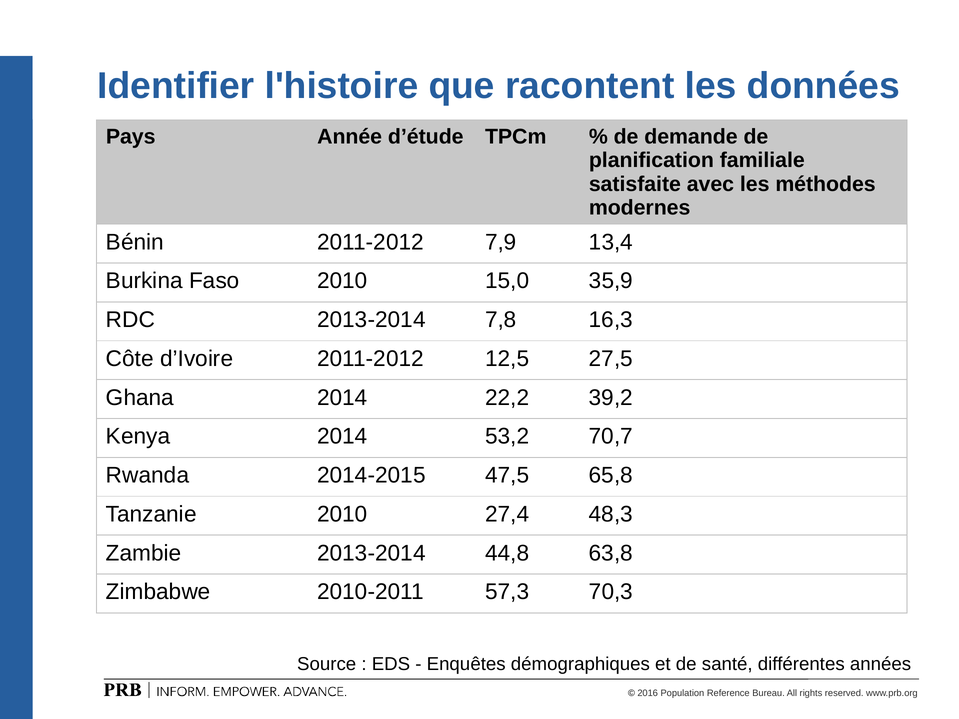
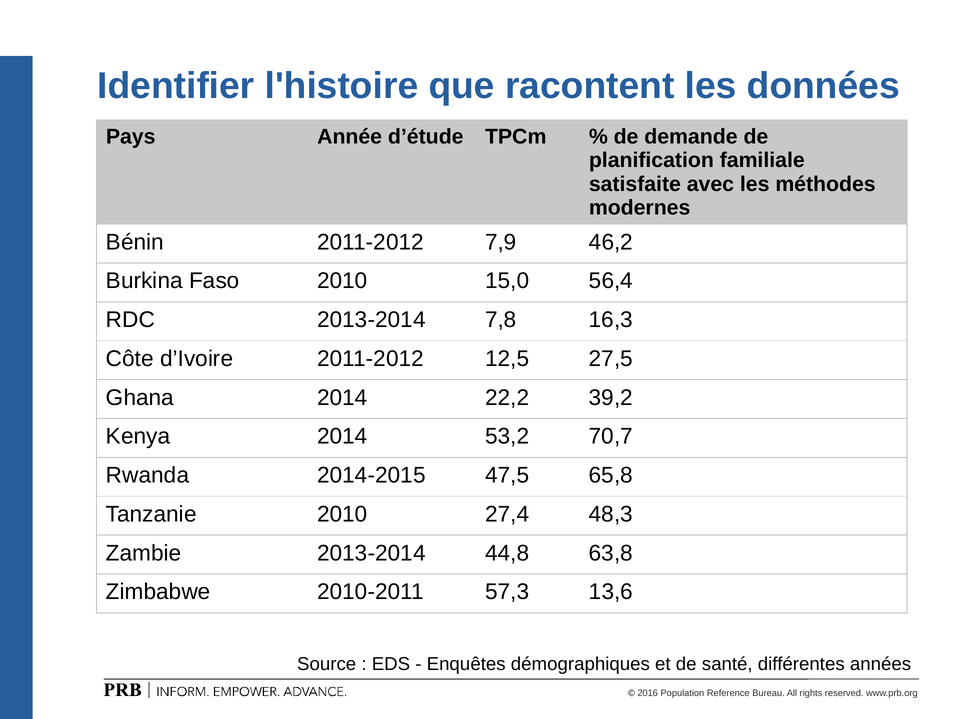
13,4: 13,4 -> 46,2 (611, 242)
35,9: 35,9 -> 56,4 (611, 281)
70,3: 70,3 -> 13,6 (611, 592)
